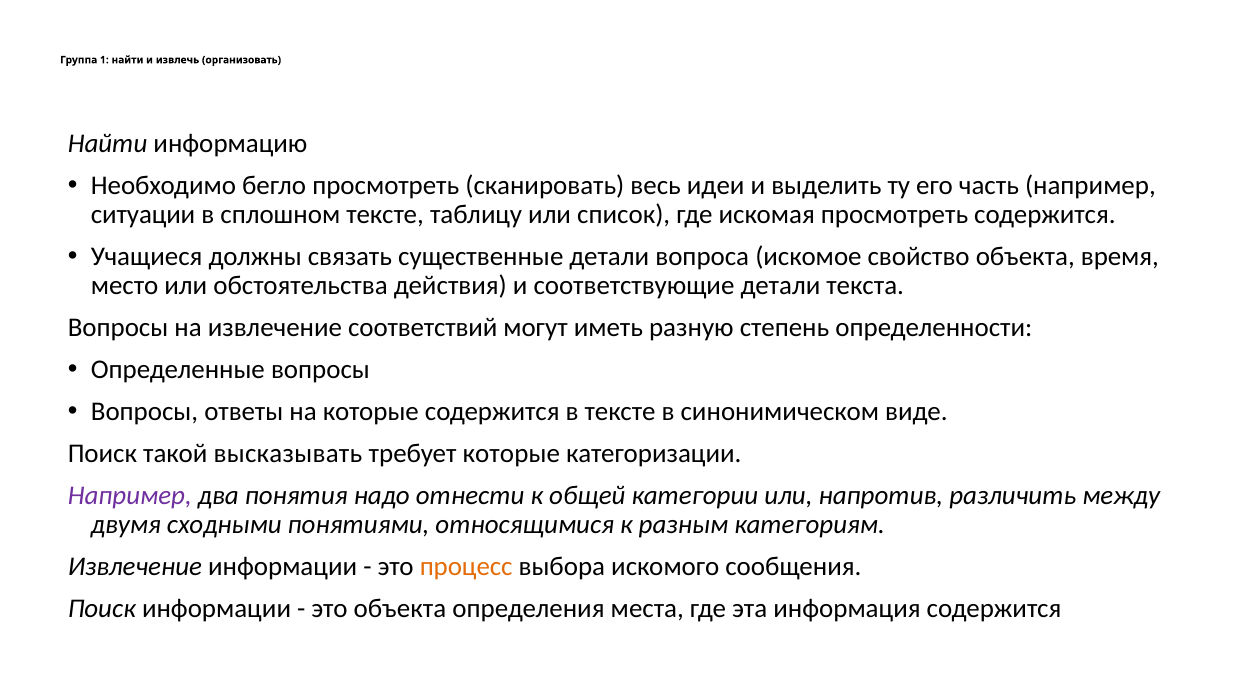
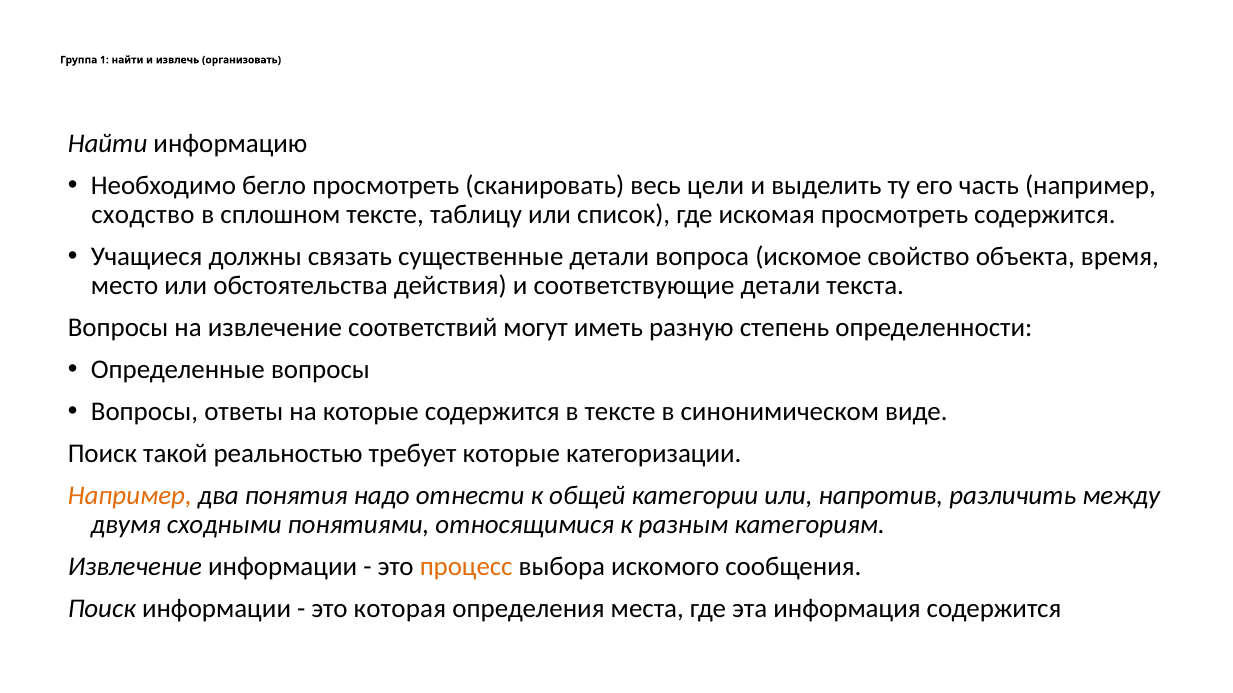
идеи: идеи -> цели (716, 186)
ситуации: ситуации -> сходство (143, 215)
высказывать: высказывать -> реальностью (288, 454)
Например colour: purple -> orange (130, 496)
это объекта: объекта -> которая (400, 609)
